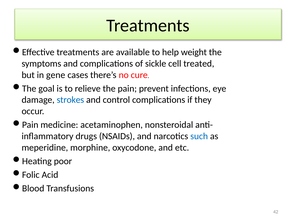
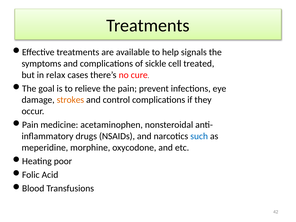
weight: weight -> signals (194, 52)
gene: gene -> relax (56, 75)
strokes colour: blue -> orange (70, 100)
